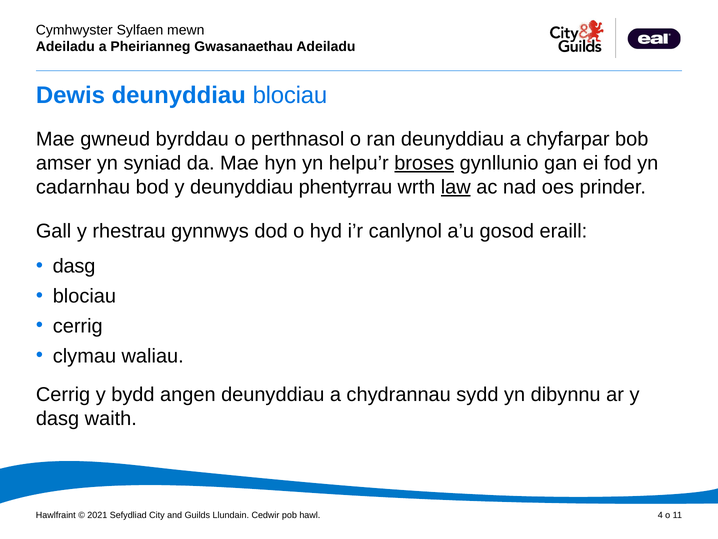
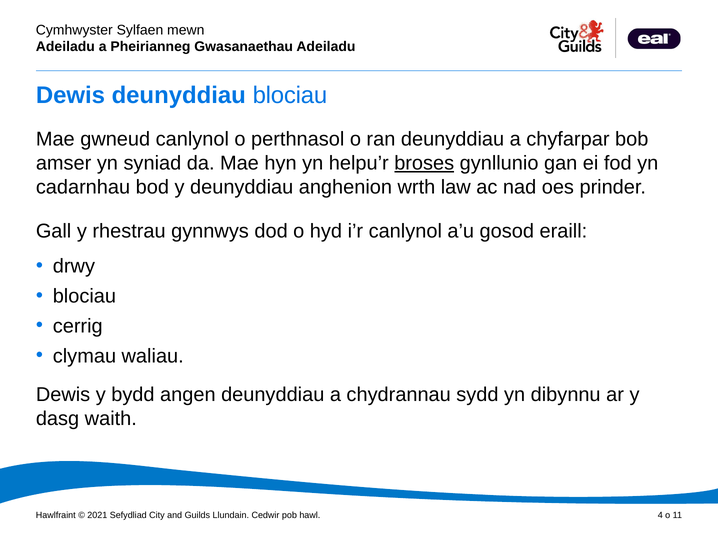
gwneud byrddau: byrddau -> canlynol (192, 139)
phentyrrau: phentyrrau -> anghenion (345, 187)
law underline: present -> none (456, 187)
dasg: dasg -> drwy (74, 266)
Cerrig: Cerrig -> Dewis (63, 394)
